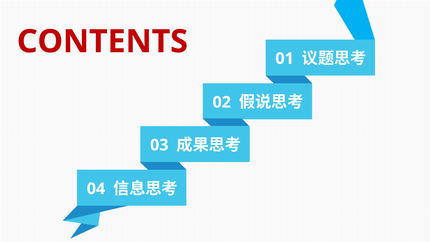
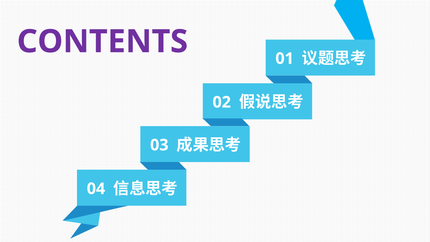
CONTENTS colour: red -> purple (102, 42)
